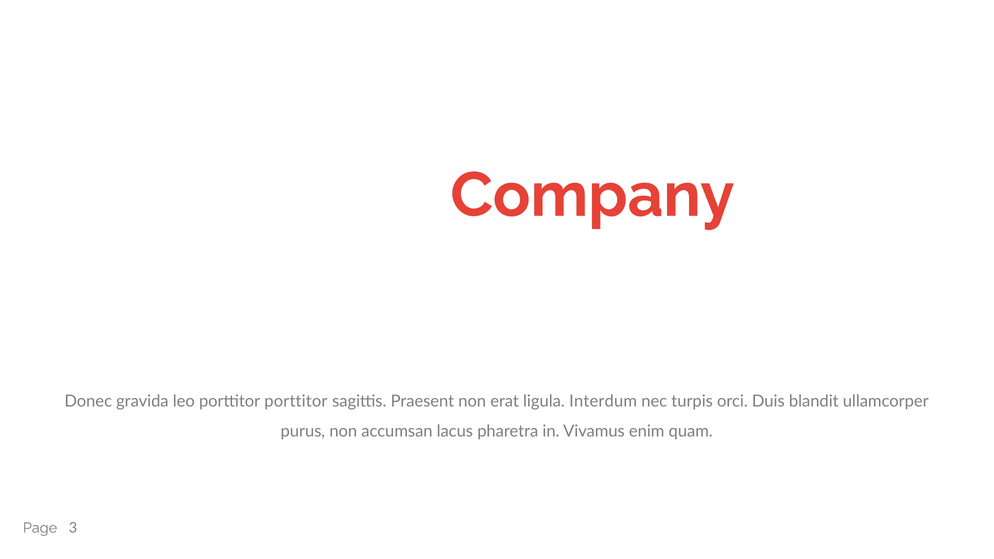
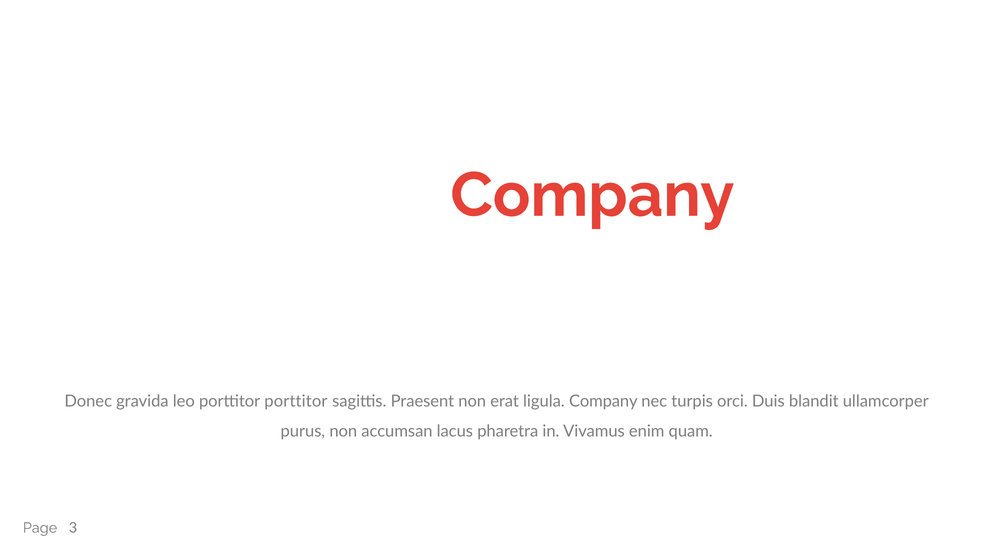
ligula Interdum: Interdum -> Company (603, 401)
